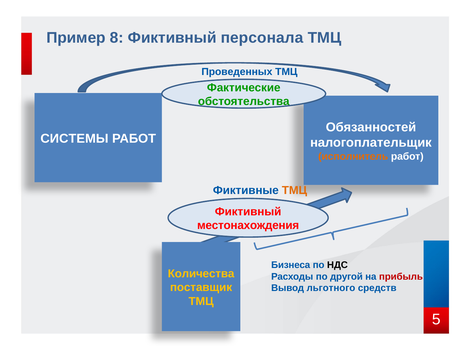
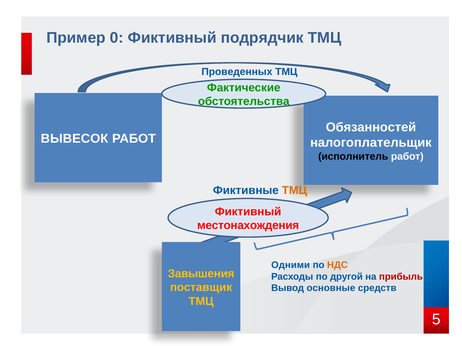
8: 8 -> 0 (117, 38)
персонала: персонала -> подрядчик (262, 38)
СИСТЕМЫ: СИСТЕМЫ -> ВЫВЕСОК (74, 139)
исполнитель colour: orange -> black (353, 157)
Бизнеса: Бизнеса -> Одними (291, 265)
НДС colour: black -> orange (337, 265)
Количества: Количества -> Завышения (201, 274)
льготного: льготного -> основные (331, 289)
